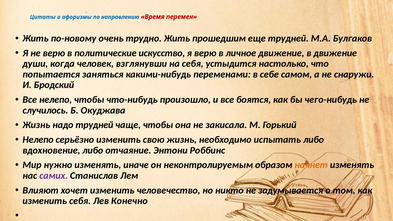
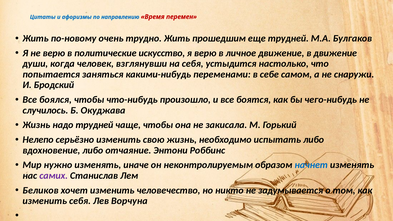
Все нелепо: нелепо -> боялся (55, 100)
начнет colour: orange -> blue (311, 165)
Влияют: Влияют -> Беликов (41, 190)
Конечно: Конечно -> Ворчуна (129, 201)
